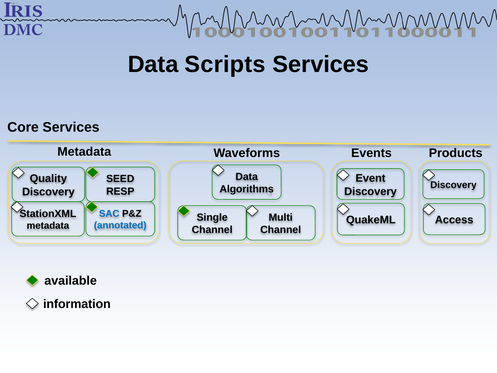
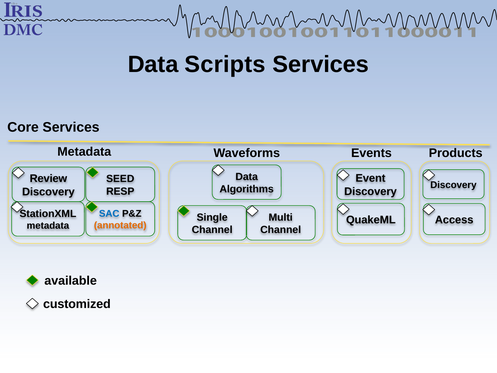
Quality: Quality -> Review (48, 178)
annotated colour: blue -> orange (120, 225)
information: information -> customized (77, 304)
